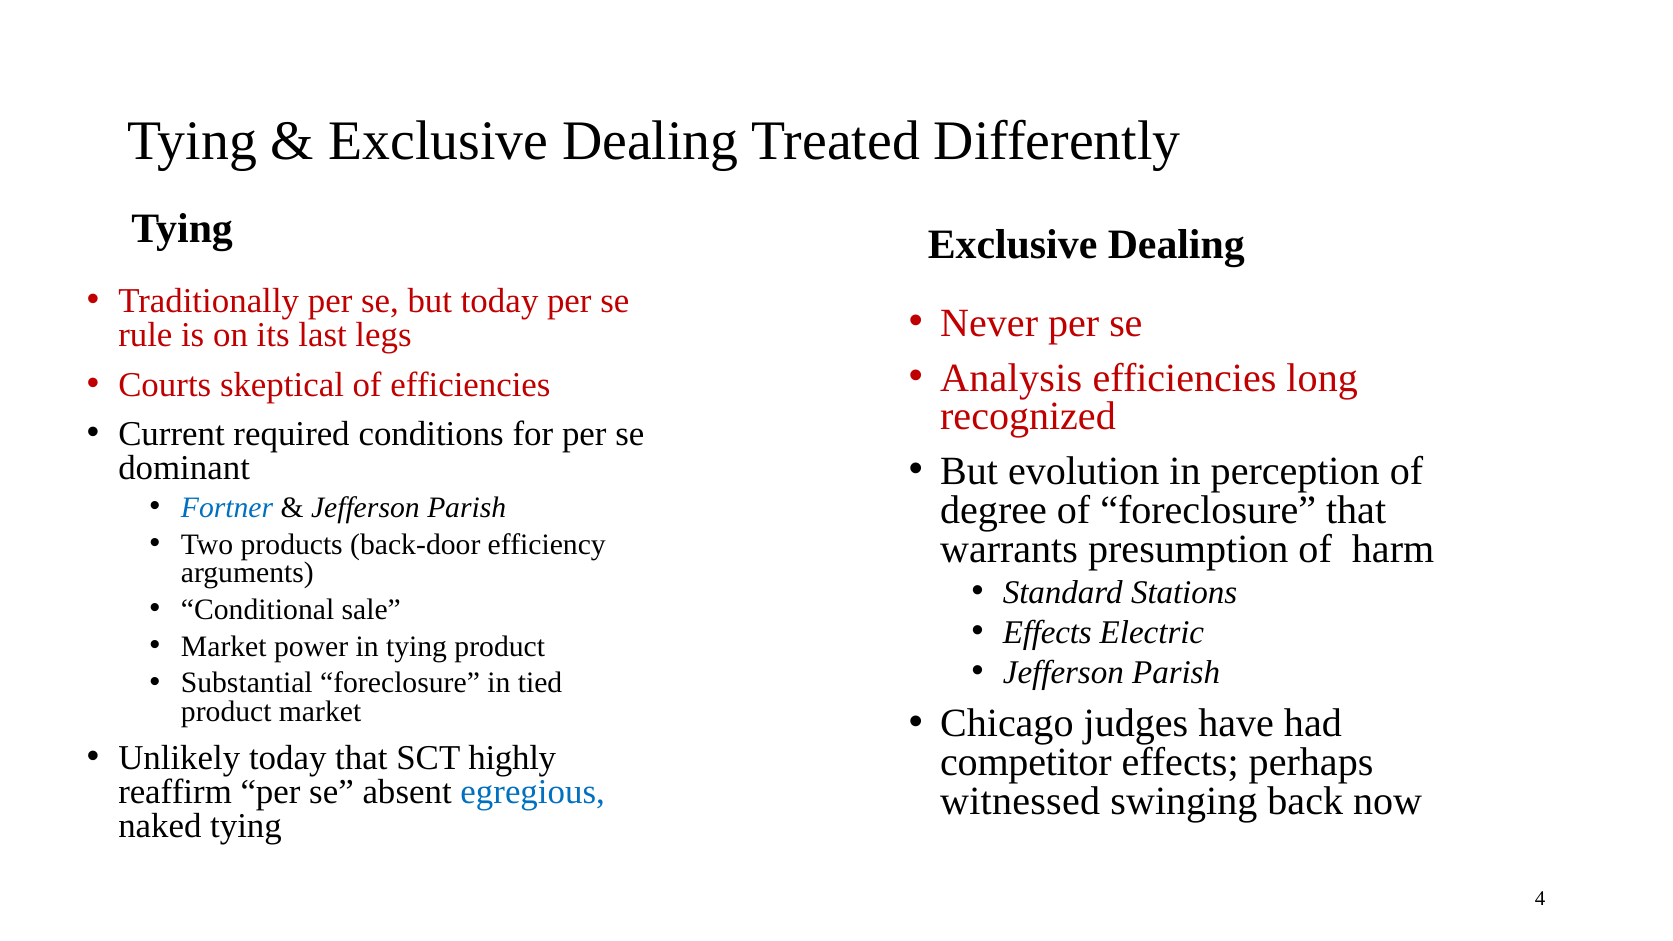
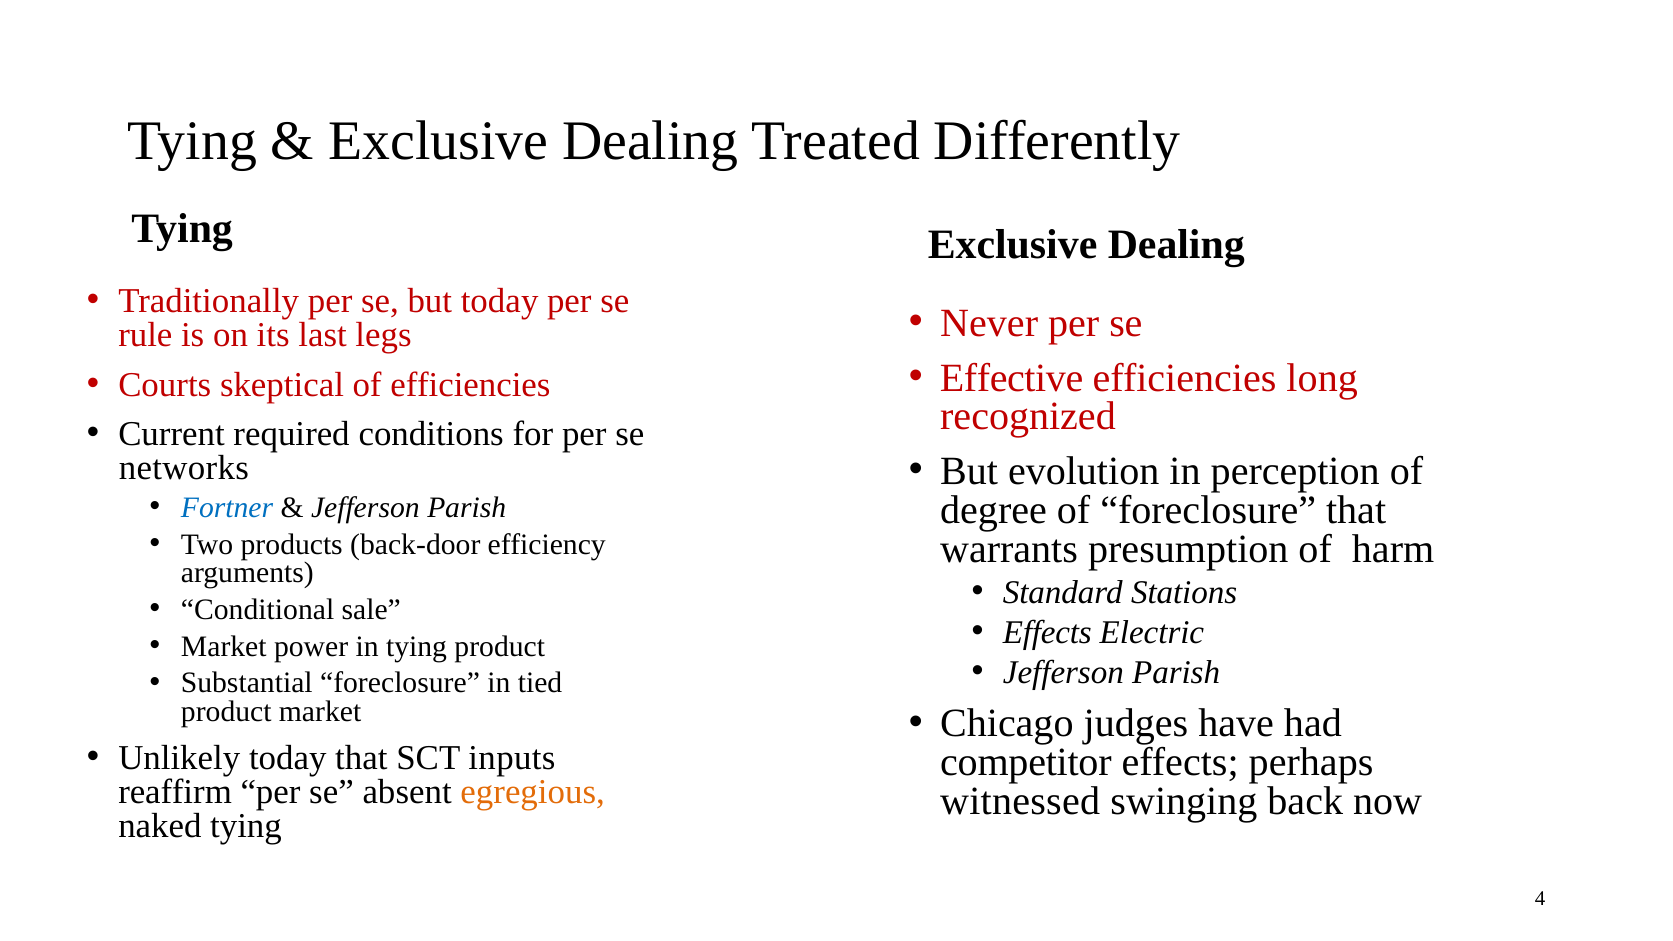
Analysis: Analysis -> Effective (1012, 378)
dominant: dominant -> networks (184, 468)
highly: highly -> inputs (512, 759)
egregious colour: blue -> orange (533, 792)
